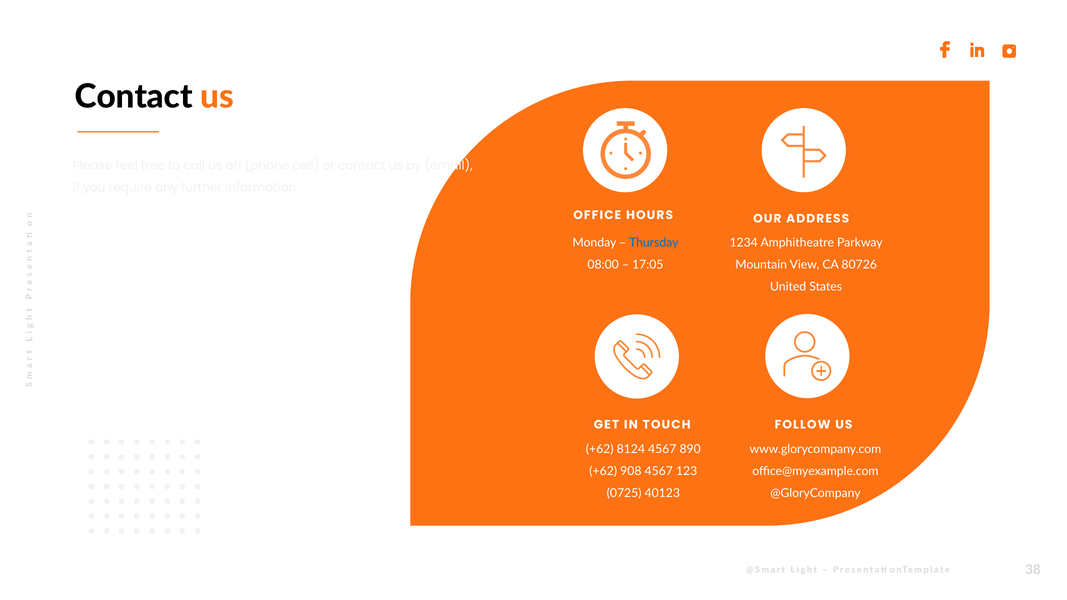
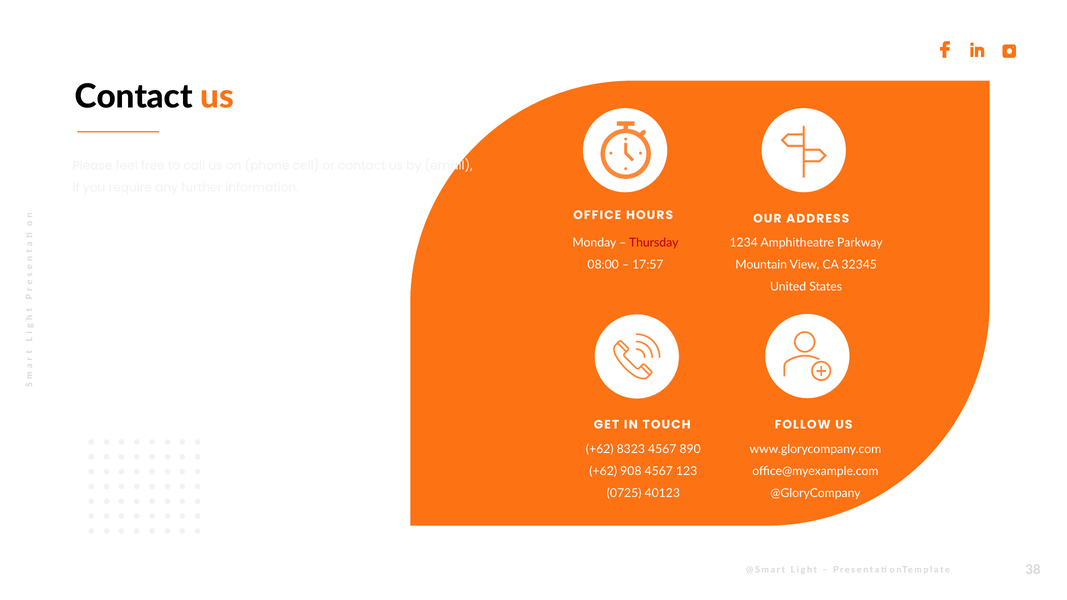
Thursday colour: blue -> red (654, 243)
17:05: 17:05 -> 17:57 (648, 265)
80726: 80726 -> 32345 (859, 265)
8124: 8124 -> 8323 (631, 449)
